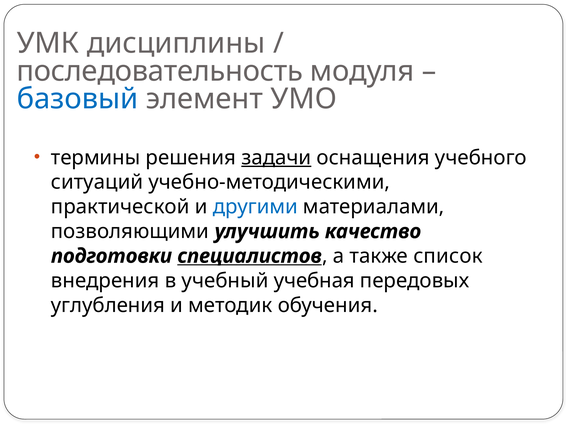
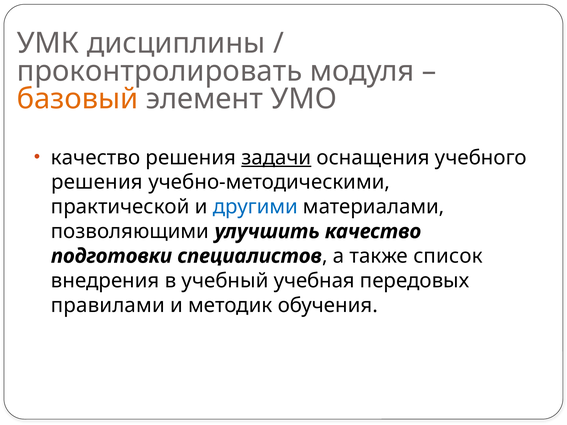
последовательность: последовательность -> проконтролировать (160, 71)
базовый colour: blue -> orange (77, 99)
термины: термины -> качество (96, 158)
ситуаций: ситуаций -> решения (97, 182)
специалистов underline: present -> none (250, 256)
углубления: углубления -> правилами (108, 305)
